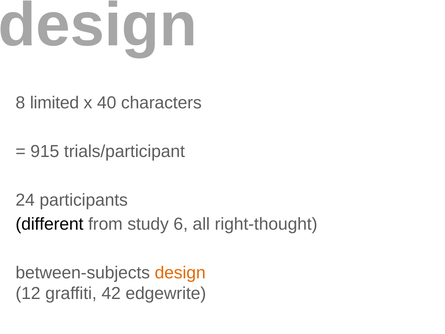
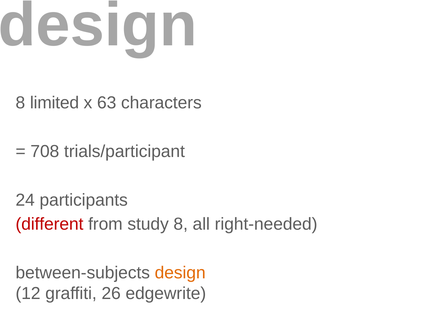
40: 40 -> 63 (107, 103)
915: 915 -> 708 (45, 151)
different colour: black -> red (49, 224)
study 6: 6 -> 8 (181, 224)
right-thought: right-thought -> right-needed (266, 224)
42: 42 -> 26 (111, 293)
